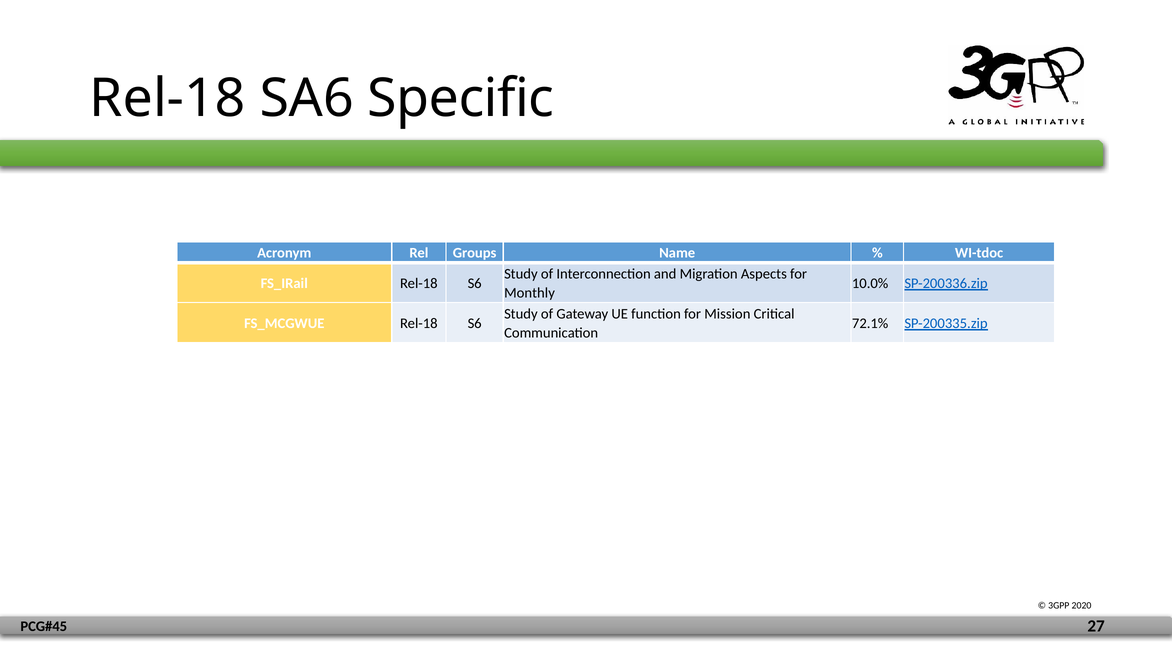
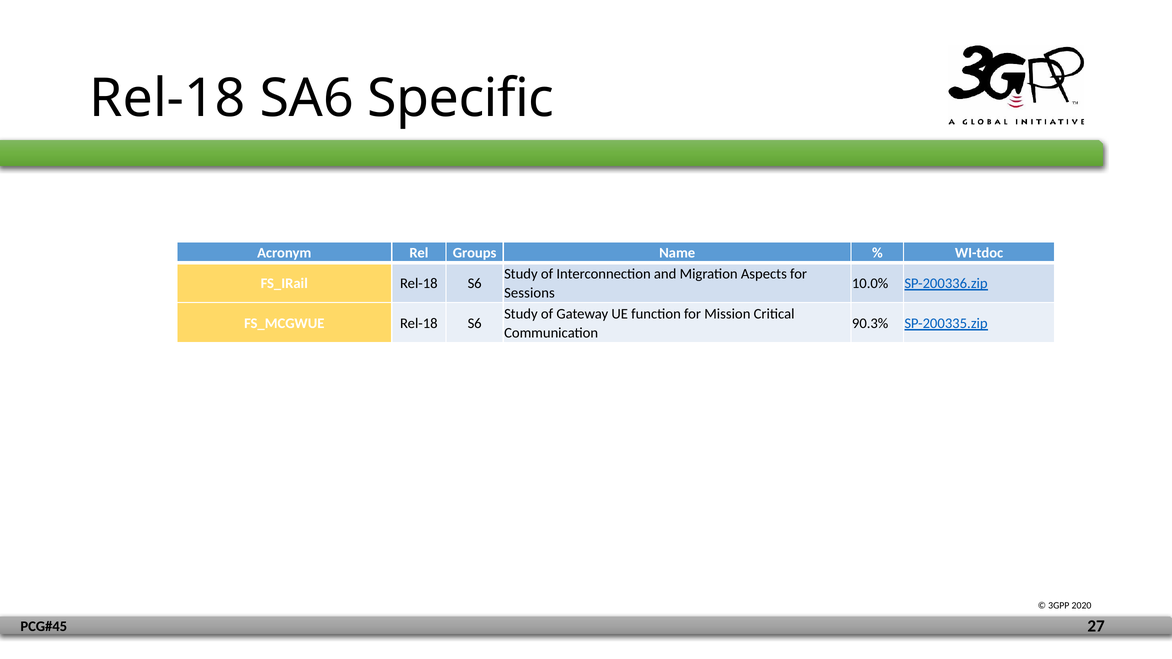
Monthly: Monthly -> Sessions (529, 293)
72.1%: 72.1% -> 90.3% (870, 324)
